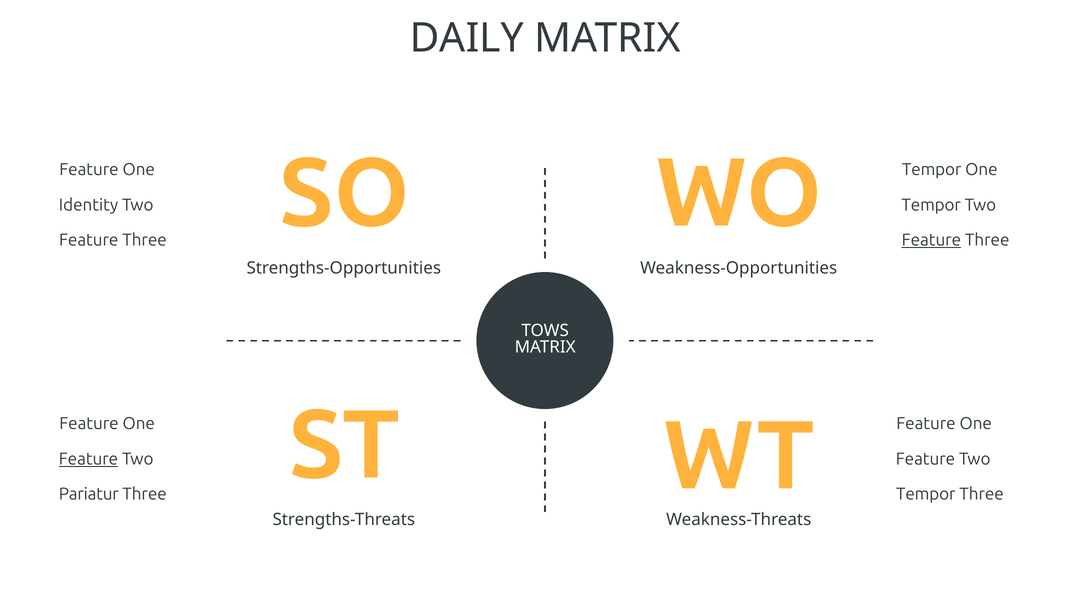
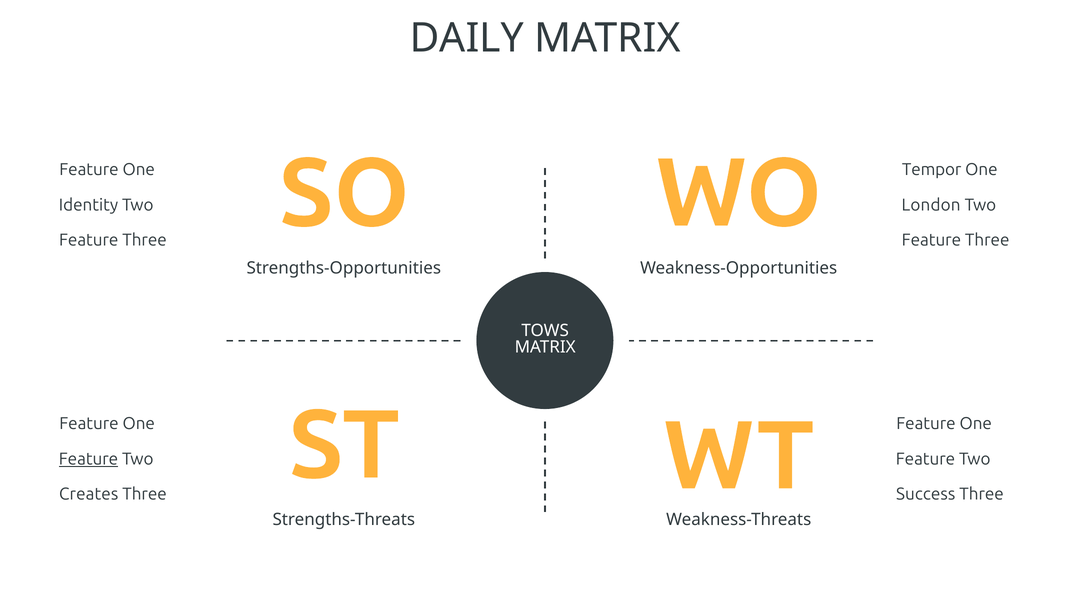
Tempor: Tempor -> London (931, 205)
Feature underline: present -> none (931, 240)
Pariatur: Pariatur -> Creates (89, 494)
Tempor: Tempor -> Success (926, 494)
